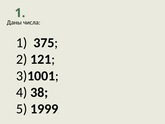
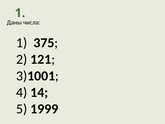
38: 38 -> 14 (39, 92)
